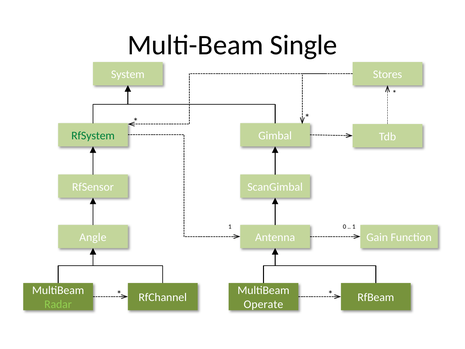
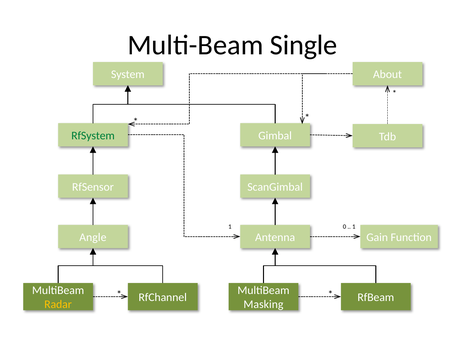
Stores: Stores -> About (387, 74)
Radar colour: light green -> yellow (58, 304)
Operate: Operate -> Masking (263, 304)
